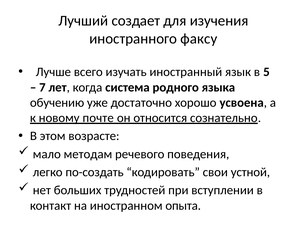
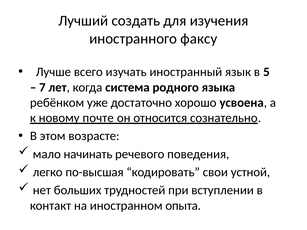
создает: создает -> создать (136, 21)
обучению: обучению -> ребёнком (57, 103)
методам: методам -> начинать (88, 154)
по-создать: по-создать -> по-высшая (95, 172)
